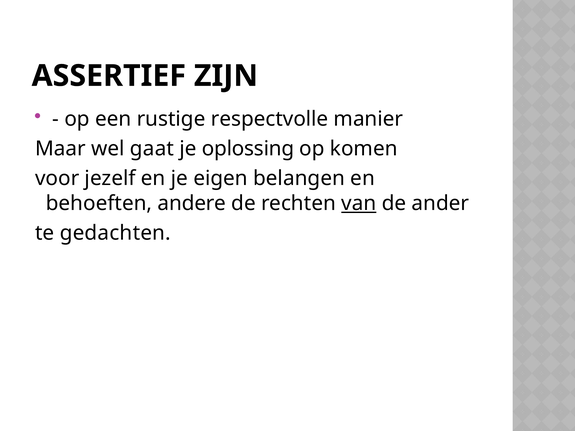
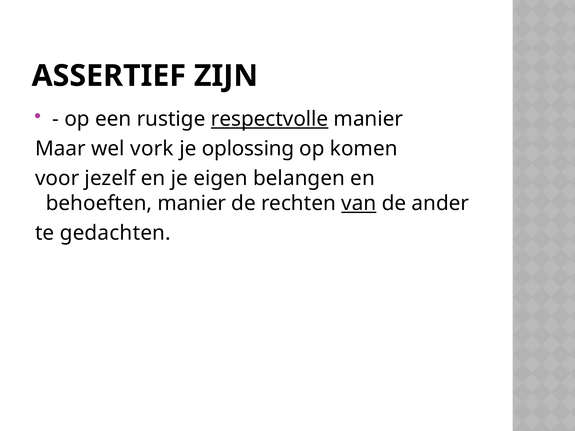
respectvolle underline: none -> present (270, 119)
gaat: gaat -> vork (152, 149)
behoeften andere: andere -> manier (192, 203)
